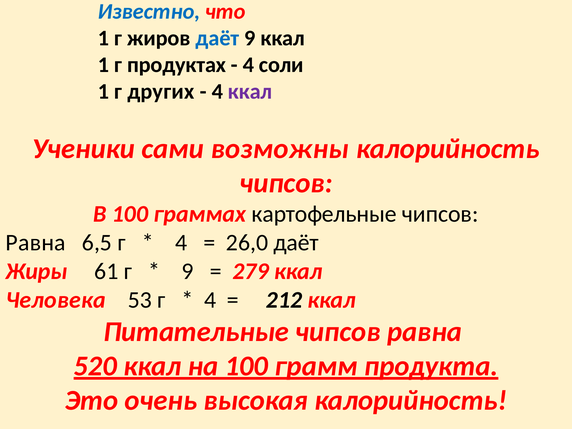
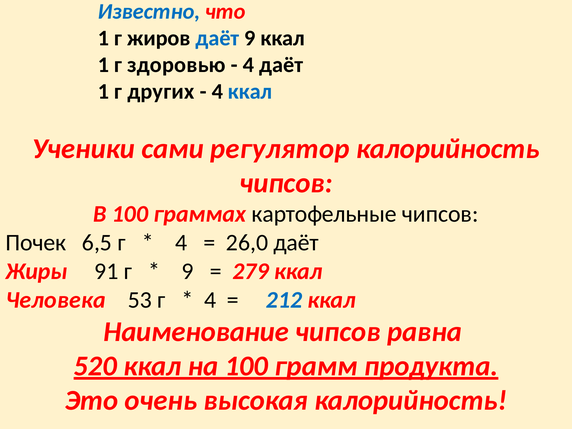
продуктах: продуктах -> здоровью (176, 65)
4 соли: соли -> даёт (281, 65)
ккал colour: purple -> blue (250, 92)
возможны: возможны -> регулятор (280, 149)
Равна: Равна -> Почек (36, 243)
61: 61 -> 91 (106, 271)
212 colour: black -> blue (284, 300)
Питательные: Питательные -> Наименование (196, 332)
